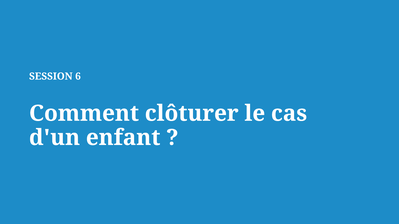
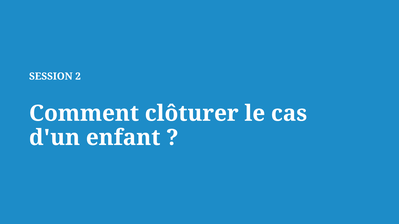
6: 6 -> 2 (78, 76)
